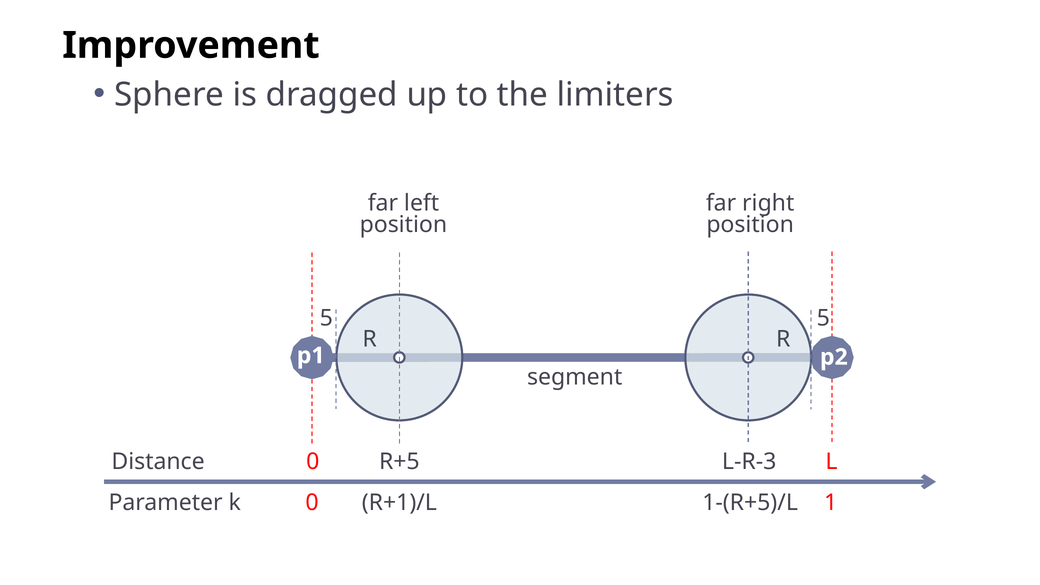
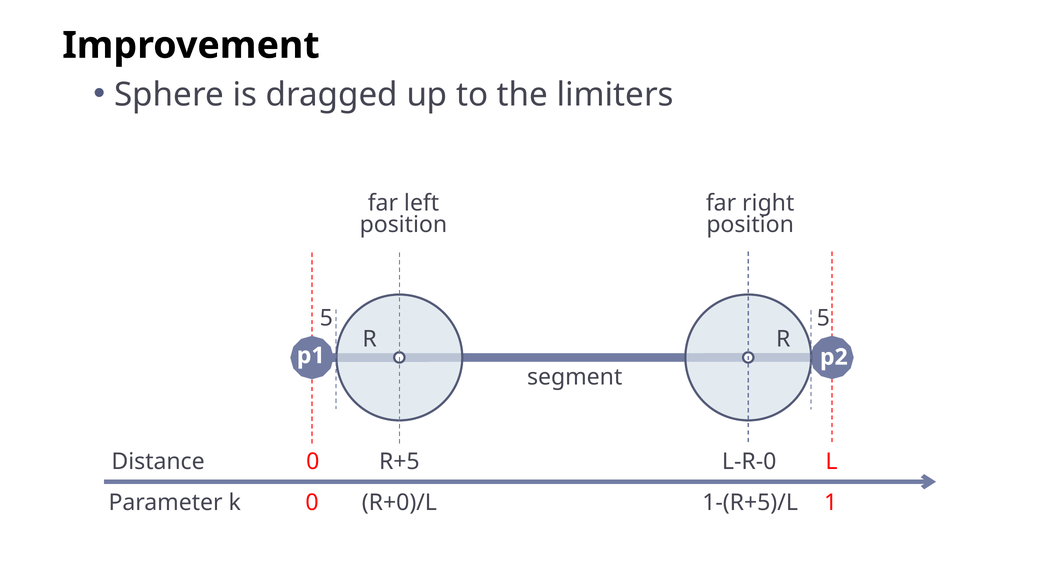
L-R-3: L-R-3 -> L-R-0 (749, 462)
R+1)/L: R+1)/L -> R+0)/L (399, 503)
